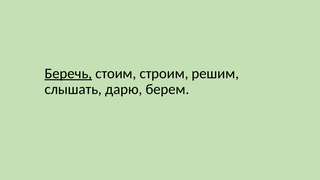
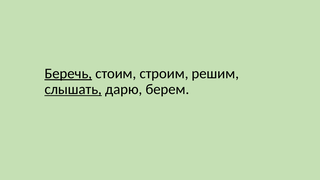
слышать underline: none -> present (73, 89)
